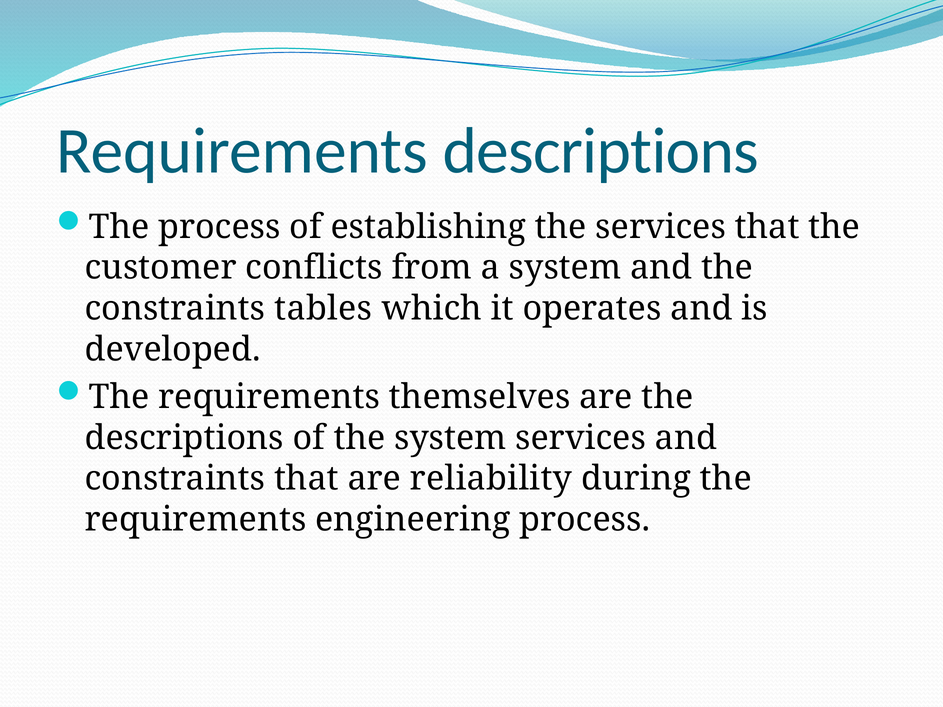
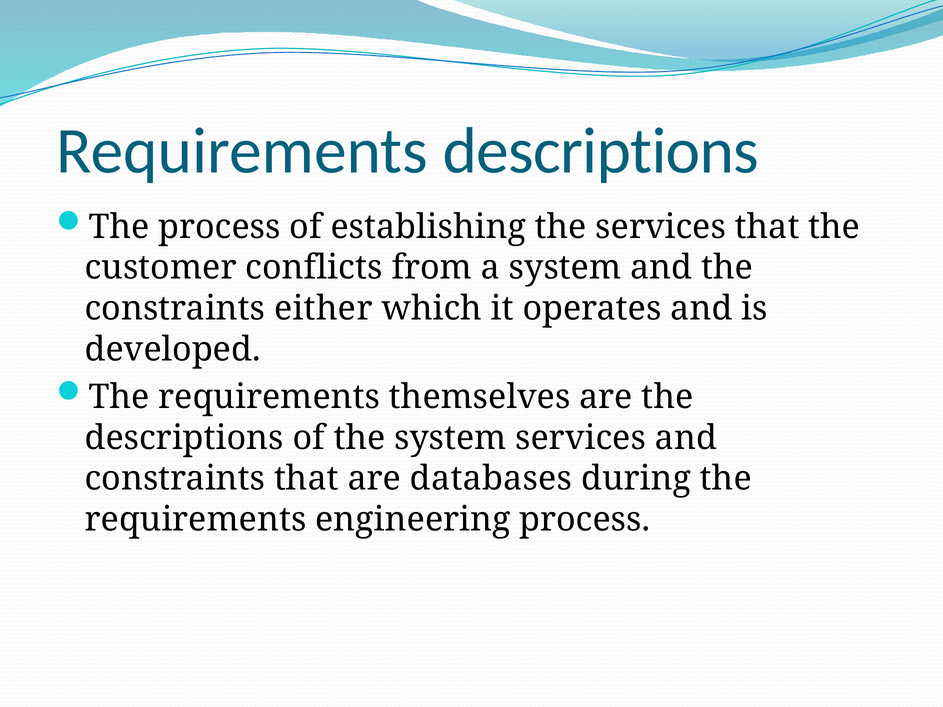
tables: tables -> either (323, 309)
reliability: reliability -> databases (491, 479)
